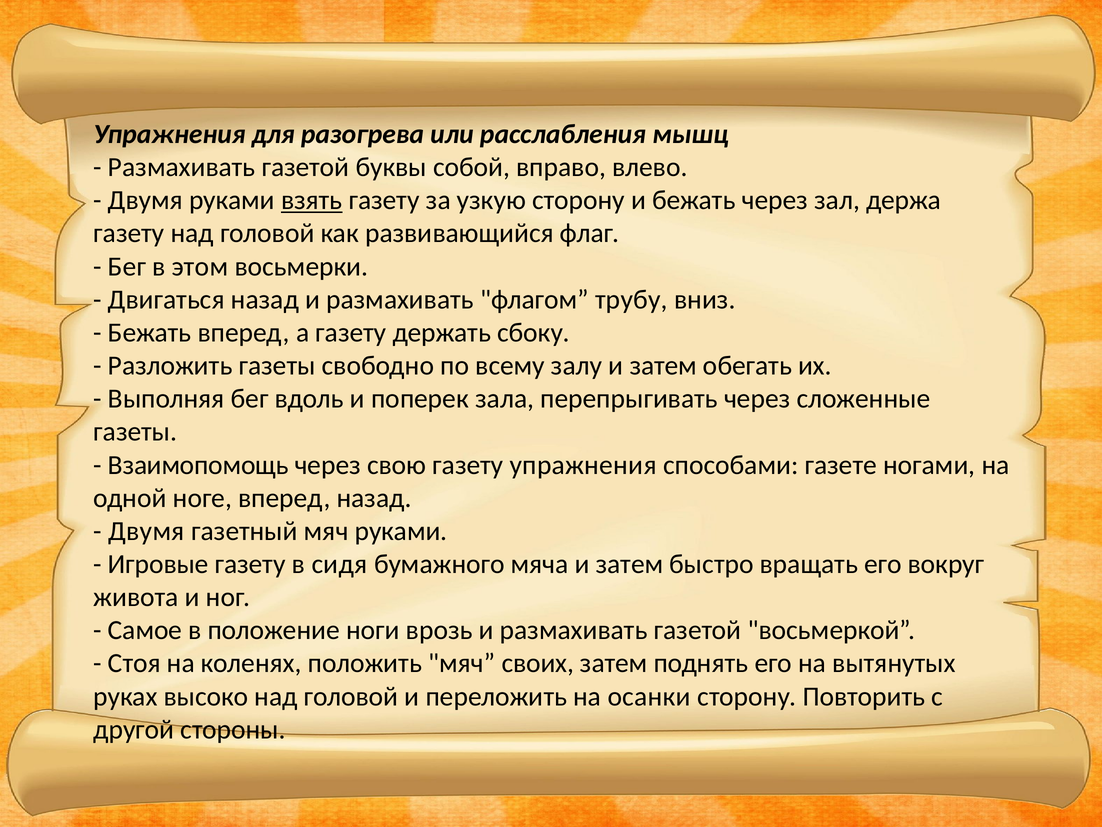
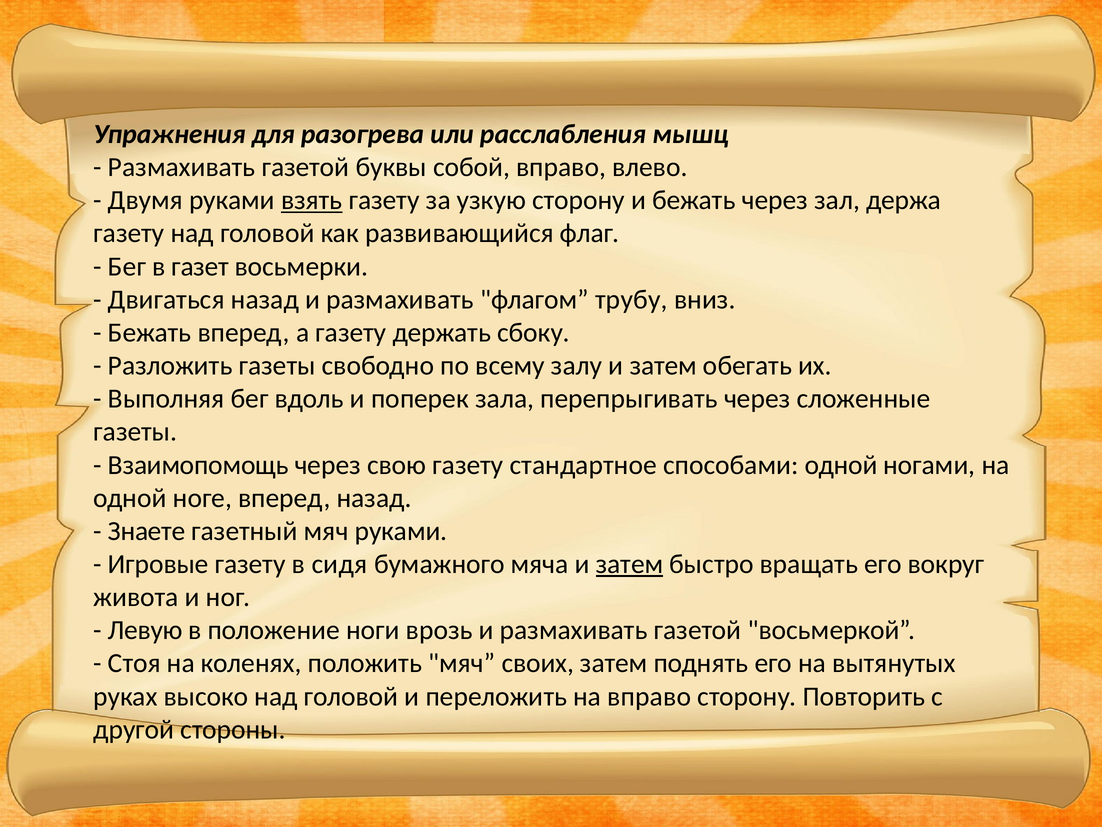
этом: этом -> газет (200, 266)
газету упражнения: упражнения -> стандартное (583, 465)
способами газете: газете -> одной (841, 465)
Двумя: Двумя -> Знаете (147, 531)
затем underline: none -> present (630, 564)
Самое: Самое -> Левую (145, 630)
на осанки: осанки -> вправо (649, 696)
